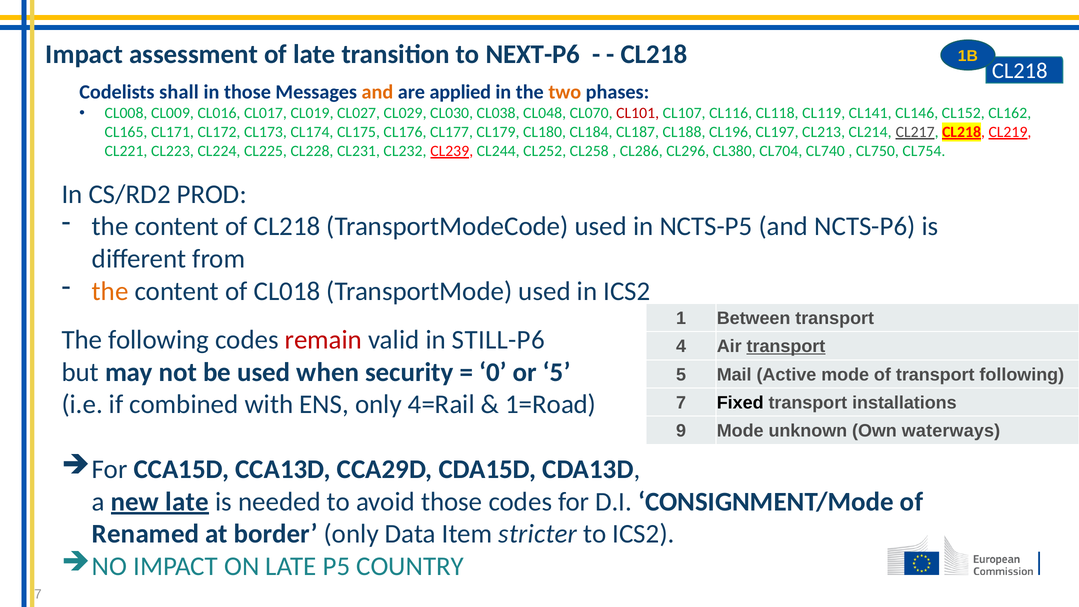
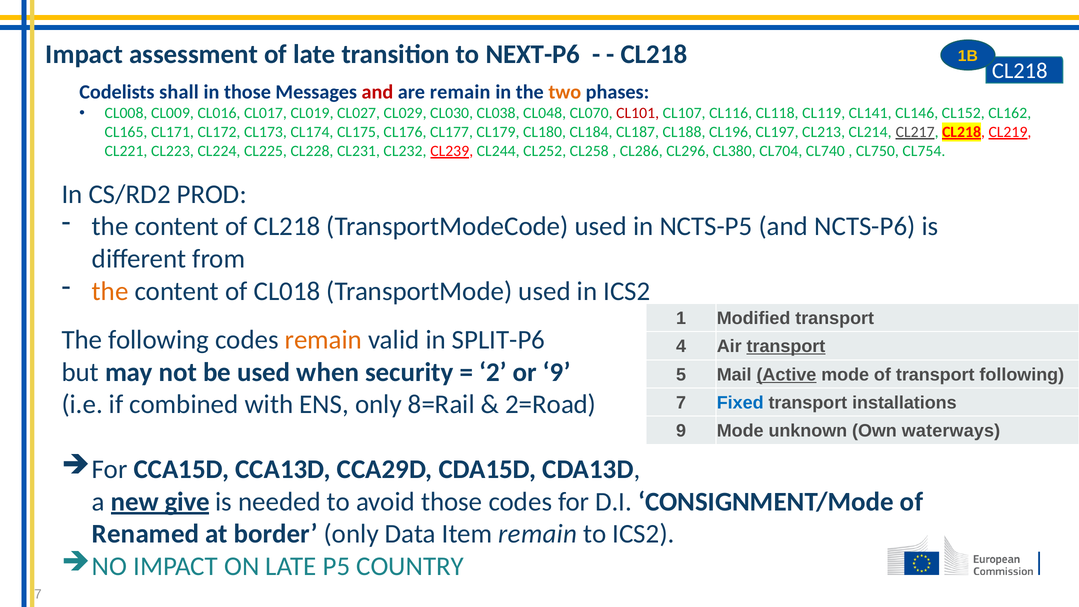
and colour: orange -> red (377, 92)
are applied: applied -> remain (460, 92)
Between: Between -> Modified (754, 318)
remain colour: red -> orange (323, 340)
STILL-P6: STILL-P6 -> SPLIT-P6 (498, 340)
0: 0 -> 2 (493, 372)
or 5: 5 -> 9 (557, 372)
Active underline: none -> present (786, 375)
4=Rail: 4=Rail -> 8=Rail (441, 405)
1=Road: 1=Road -> 2=Road (551, 405)
Fixed colour: black -> blue (740, 403)
new late: late -> give (187, 502)
Item stricter: stricter -> remain (538, 534)
